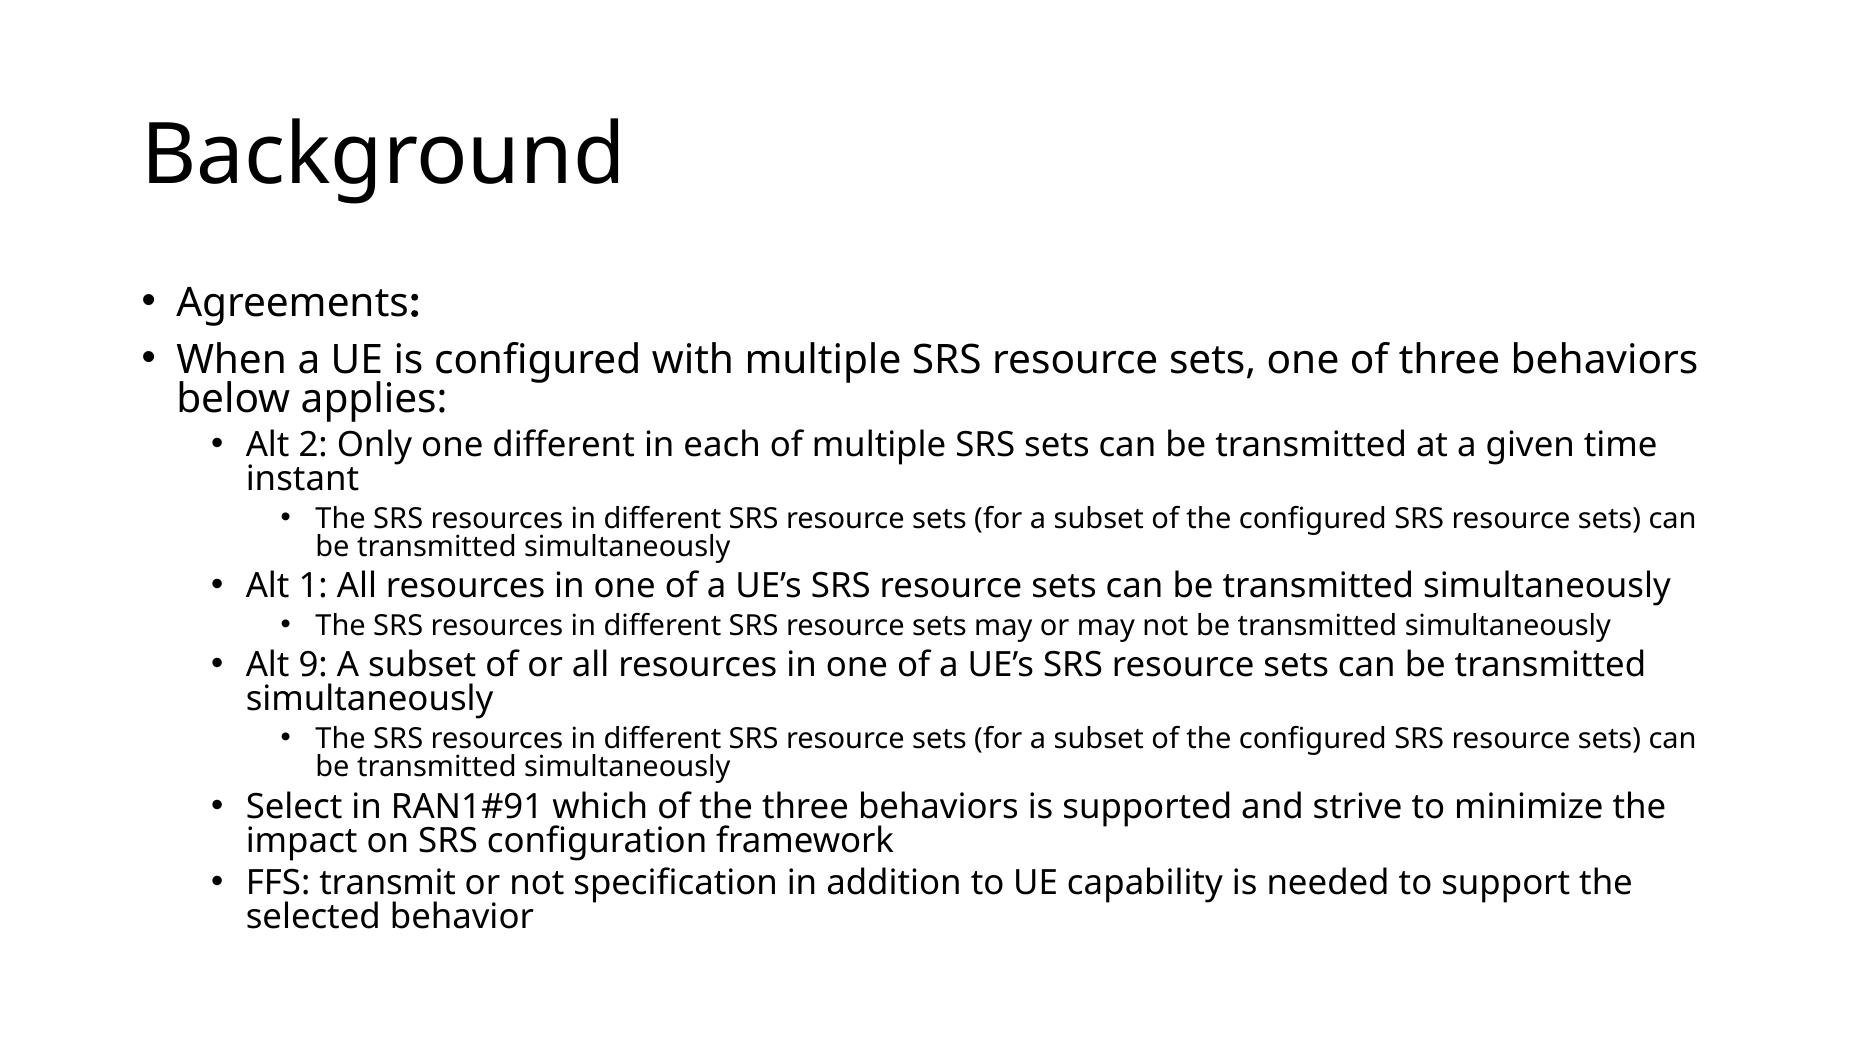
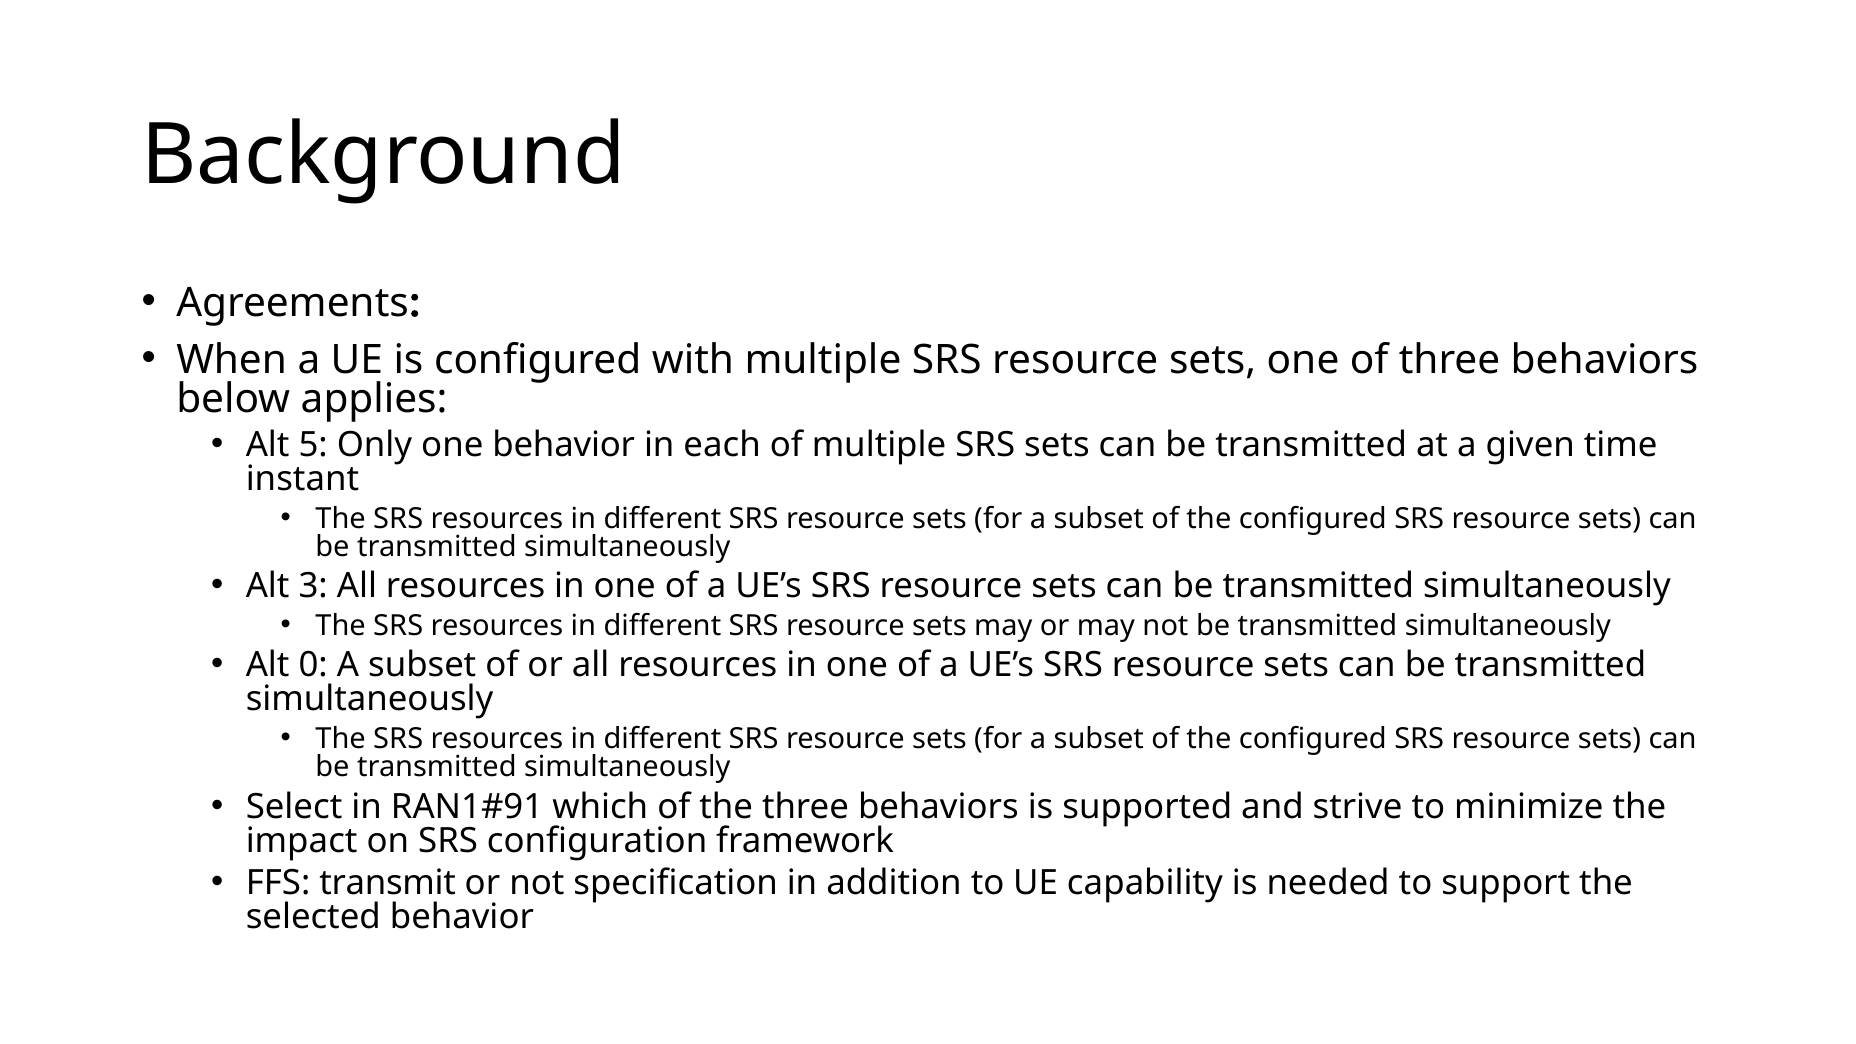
2: 2 -> 5 (313, 445)
one different: different -> behavior (564, 445)
1: 1 -> 3 (313, 586)
9: 9 -> 0 (313, 665)
